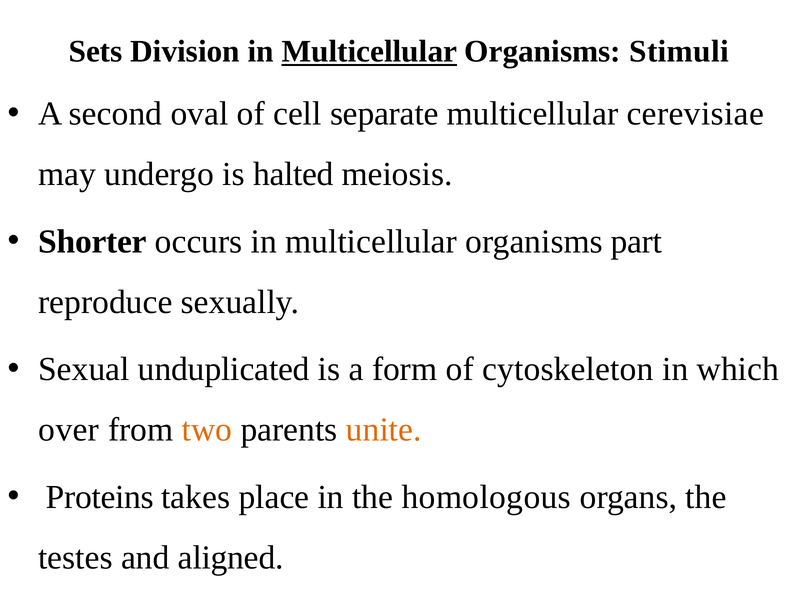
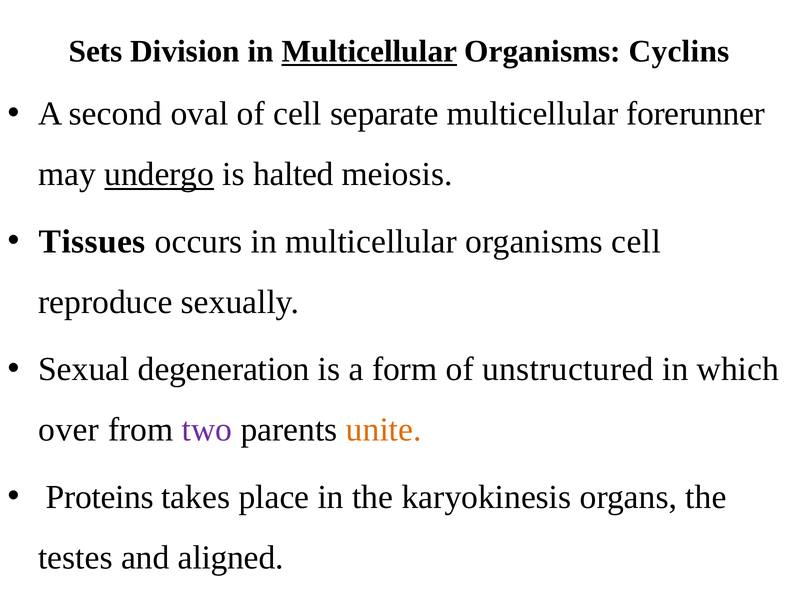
Stimuli: Stimuli -> Cyclins (679, 51)
cerevisiae: cerevisiae -> forerunner (696, 114)
undergo underline: none -> present (159, 174)
Shorter: Shorter -> Tissues (92, 242)
organisms part: part -> cell (636, 242)
unduplicated: unduplicated -> degeneration (224, 369)
cytoskeleton: cytoskeleton -> unstructured (568, 369)
two colour: orange -> purple (207, 430)
homologous: homologous -> karyokinesis (487, 497)
